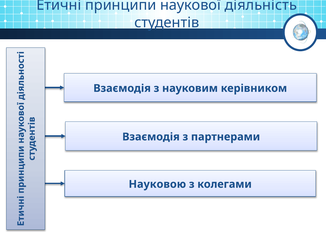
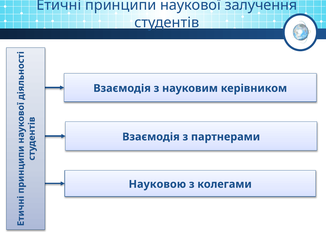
діяльність: діяльність -> залучення (261, 5)
